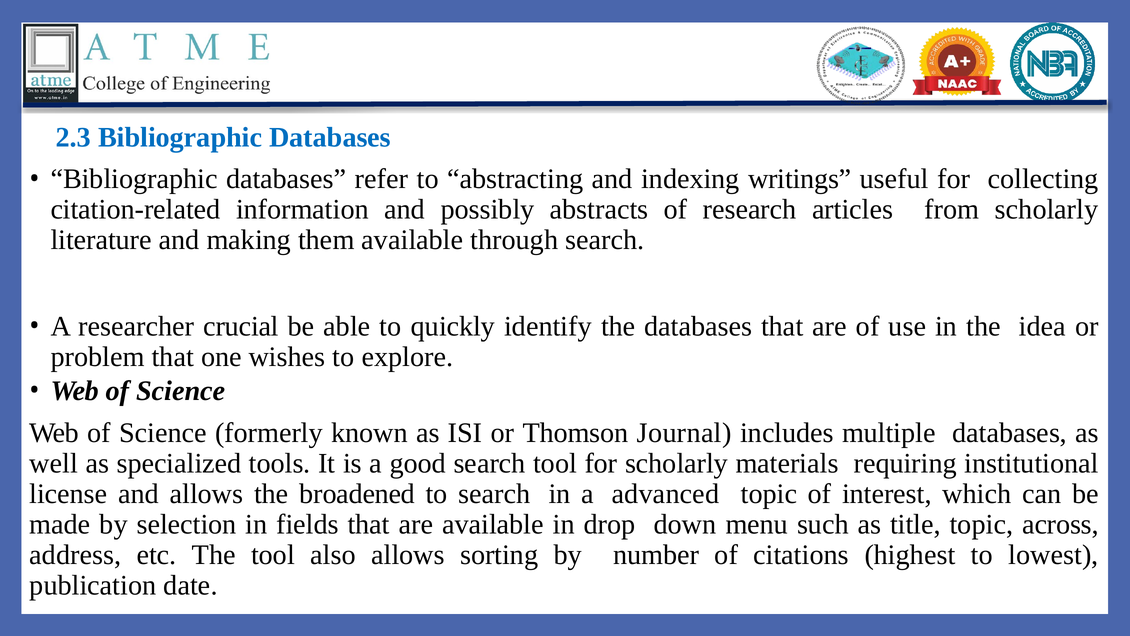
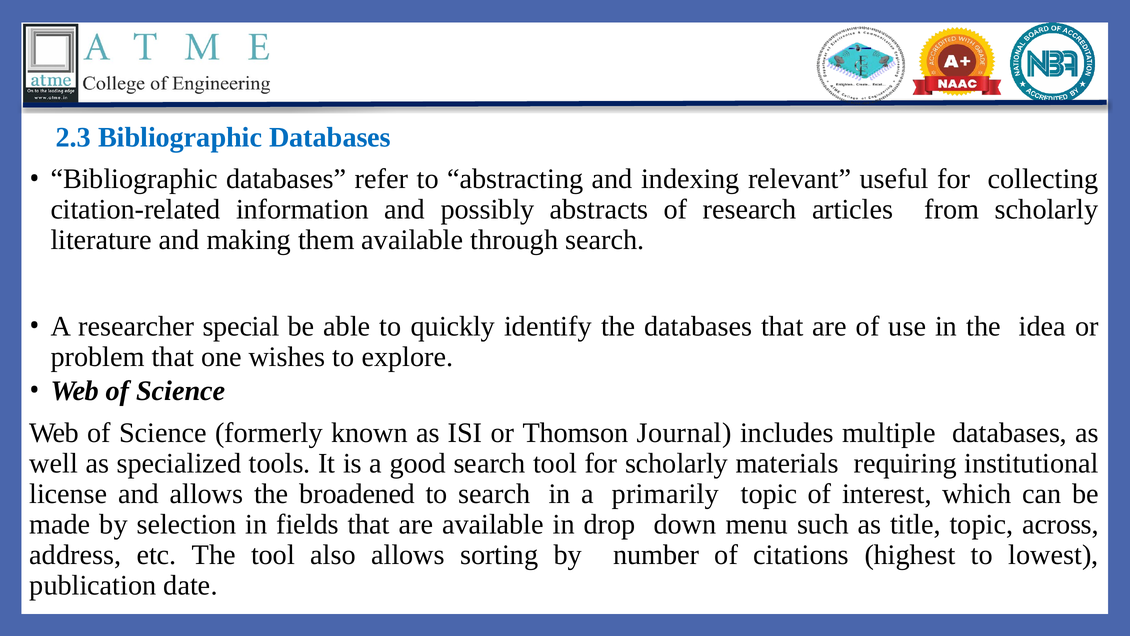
writings: writings -> relevant (800, 179)
crucial: crucial -> special (241, 326)
advanced: advanced -> primarily (665, 493)
